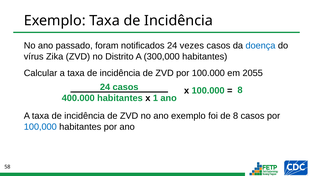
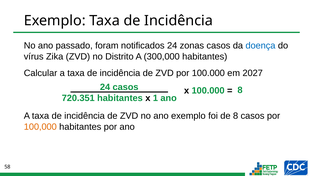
vezes: vezes -> zonas (192, 46)
2055: 2055 -> 2027 (253, 73)
400.000: 400.000 -> 720.351 (78, 98)
100,000 colour: blue -> orange (40, 127)
